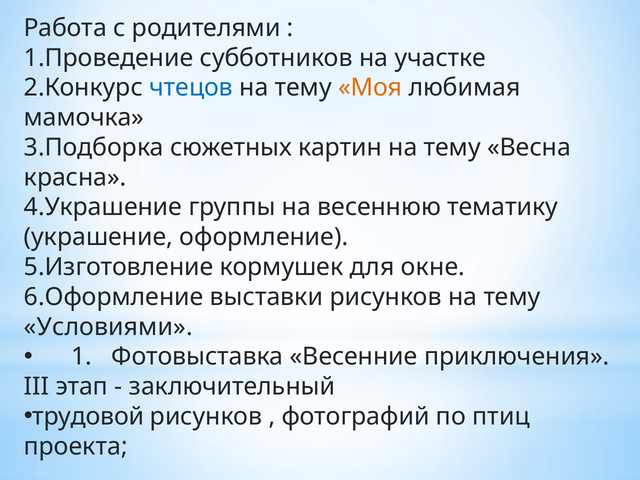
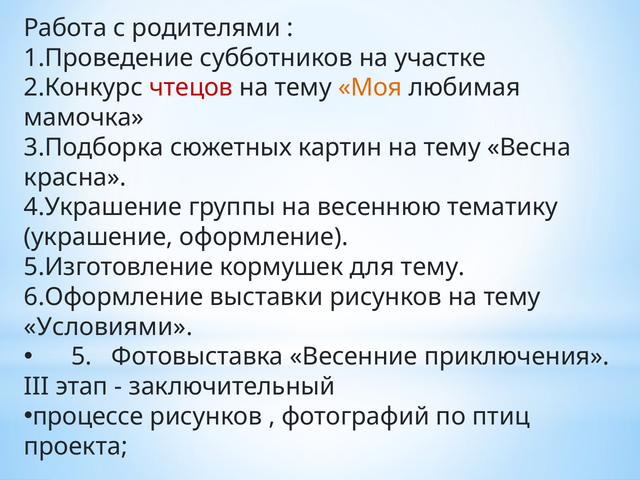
чтецов colour: blue -> red (191, 88)
для окне: окне -> тему (433, 267)
1: 1 -> 5 (82, 357)
трудовой: трудовой -> процессе (88, 416)
